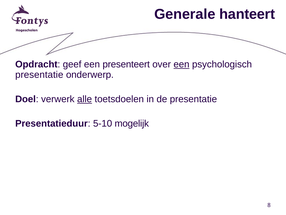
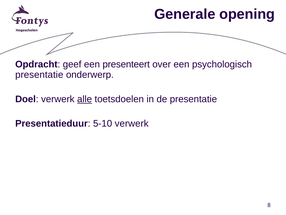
hanteert: hanteert -> opening (247, 14)
een underline: present -> none (181, 64)
5-10 mogelijk: mogelijk -> verwerk (132, 123)
